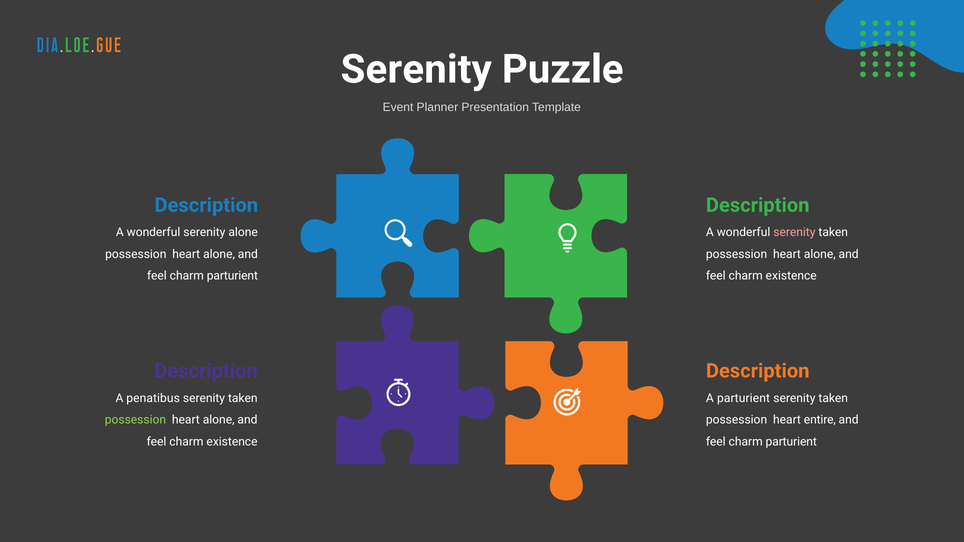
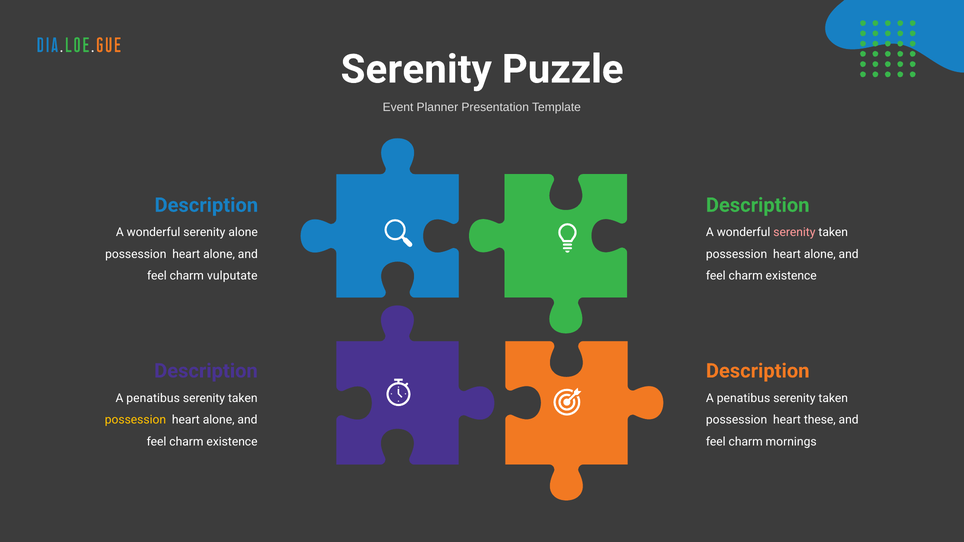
parturient: parturient -> vulputate (232, 276)
parturient: parturient -> penatibus (744, 398)
possession colour: light green -> yellow (135, 420)
entire: entire -> these (820, 420)
parturient: parturient -> mornings (791, 442)
